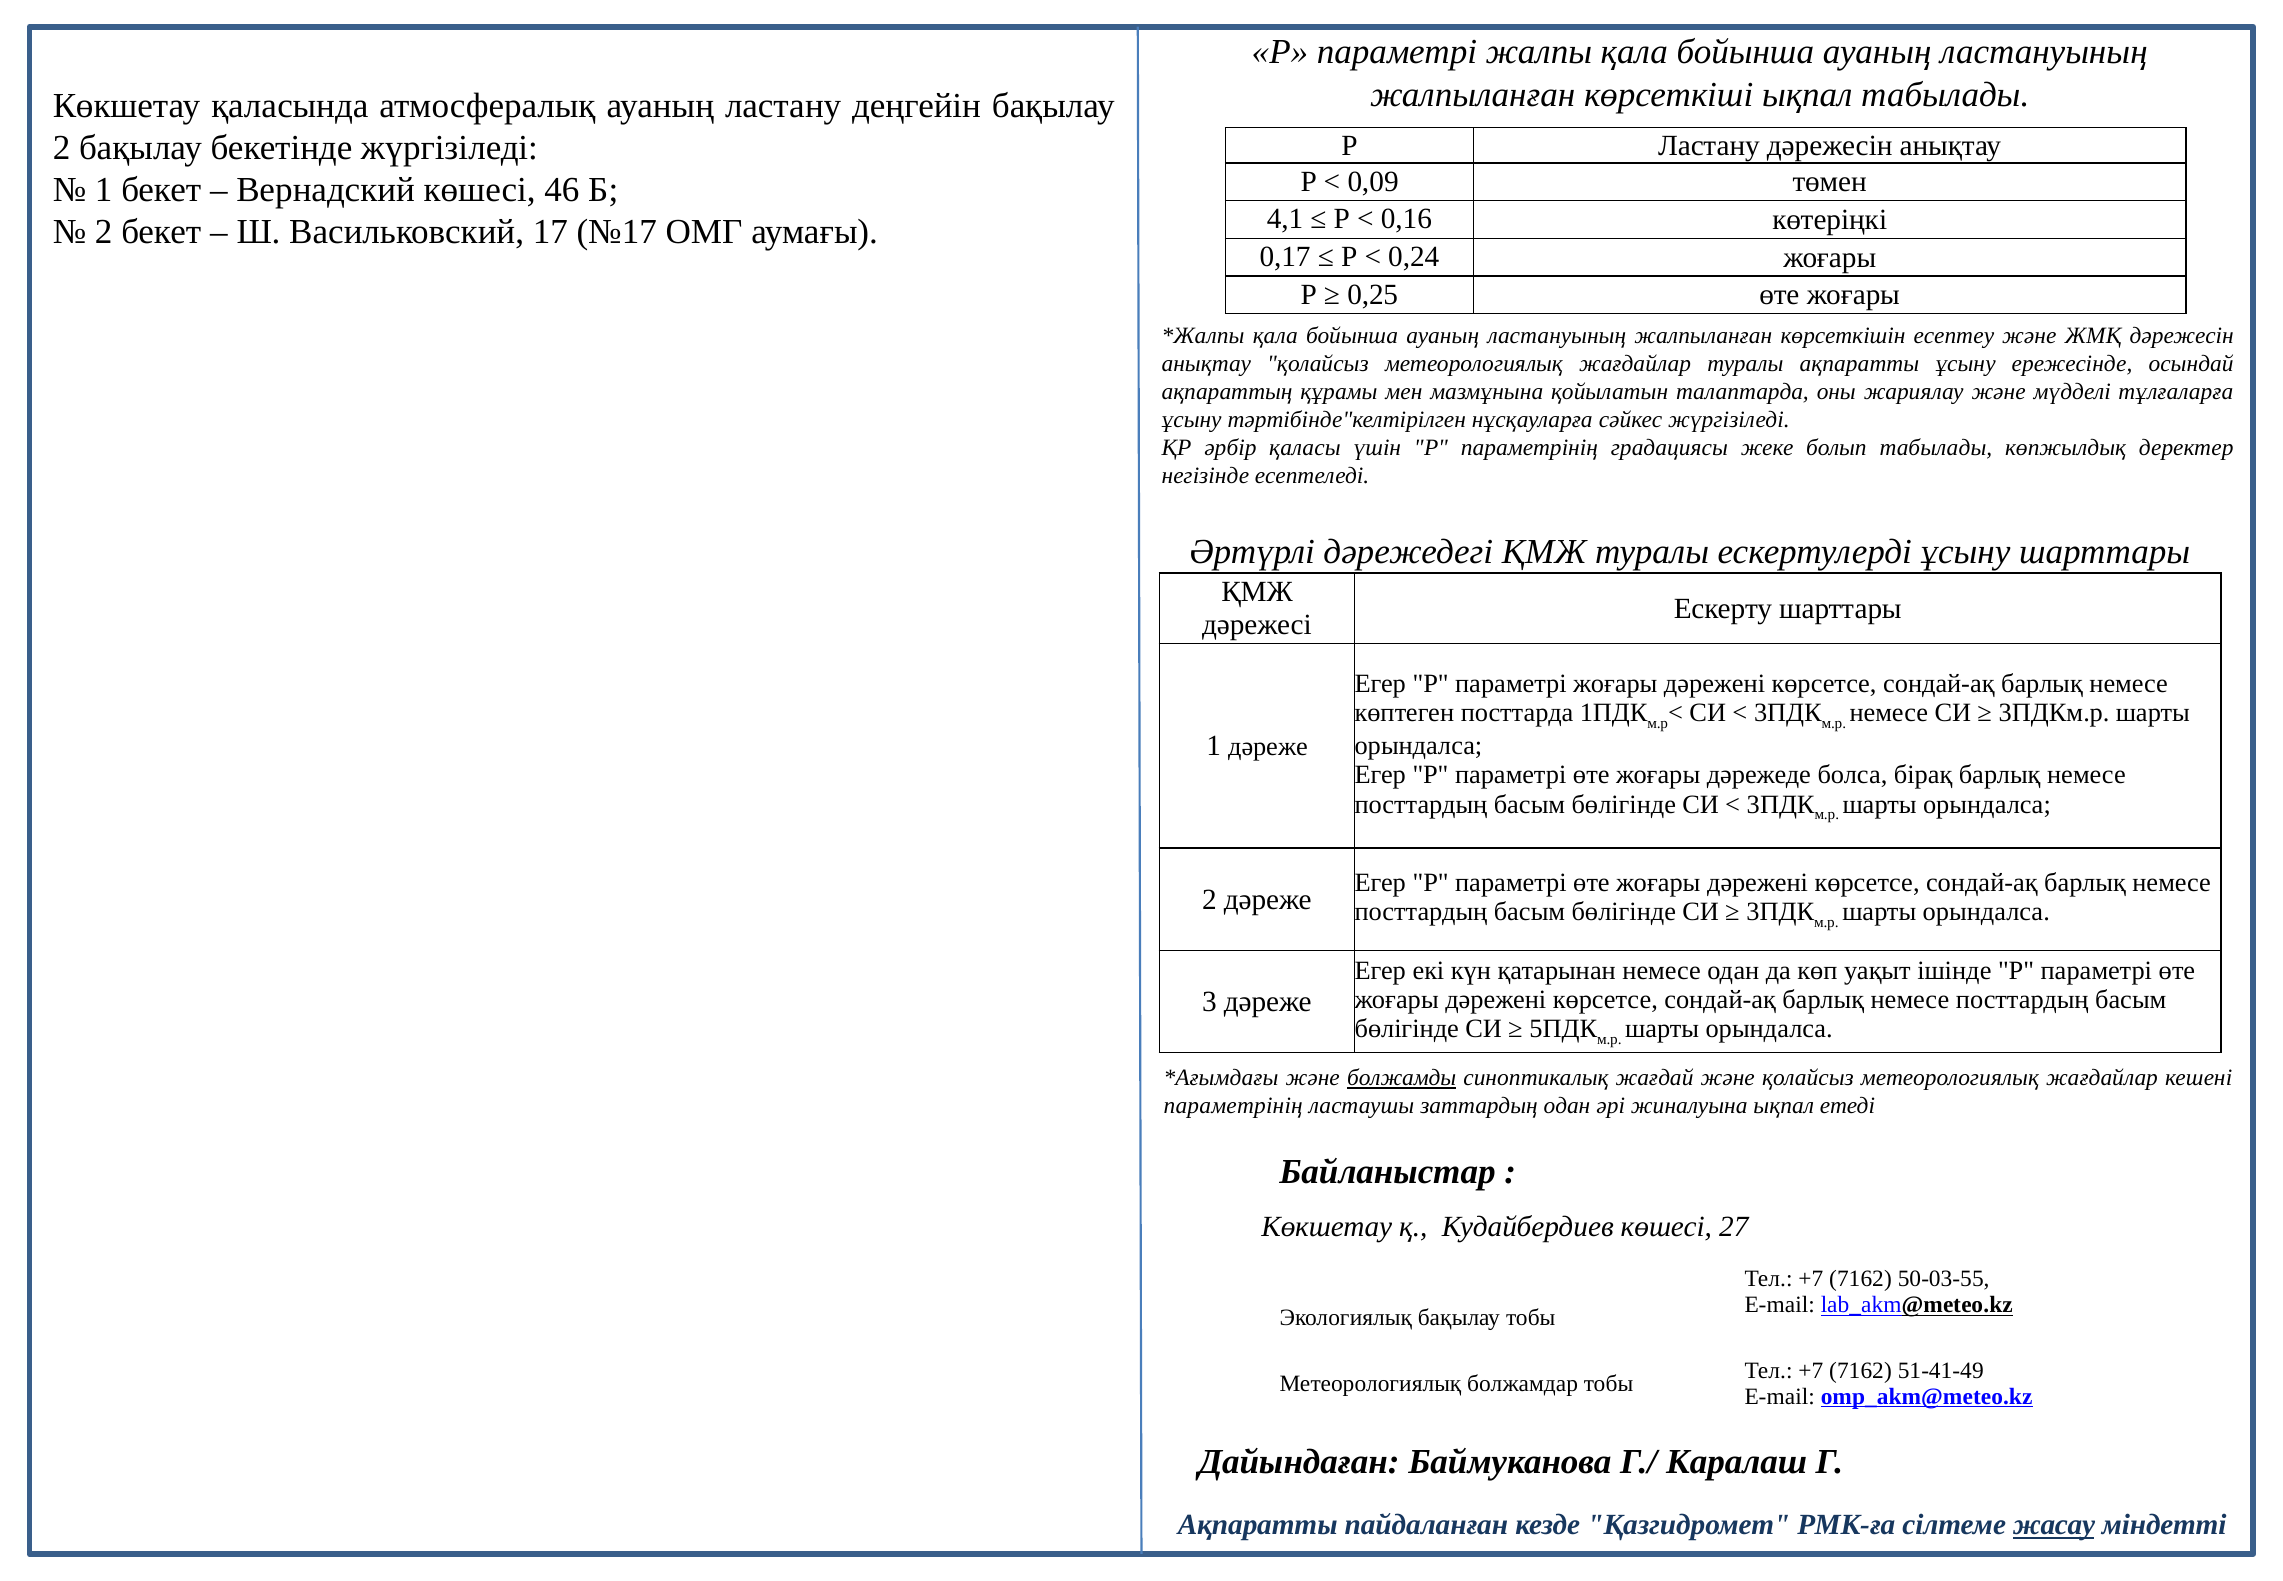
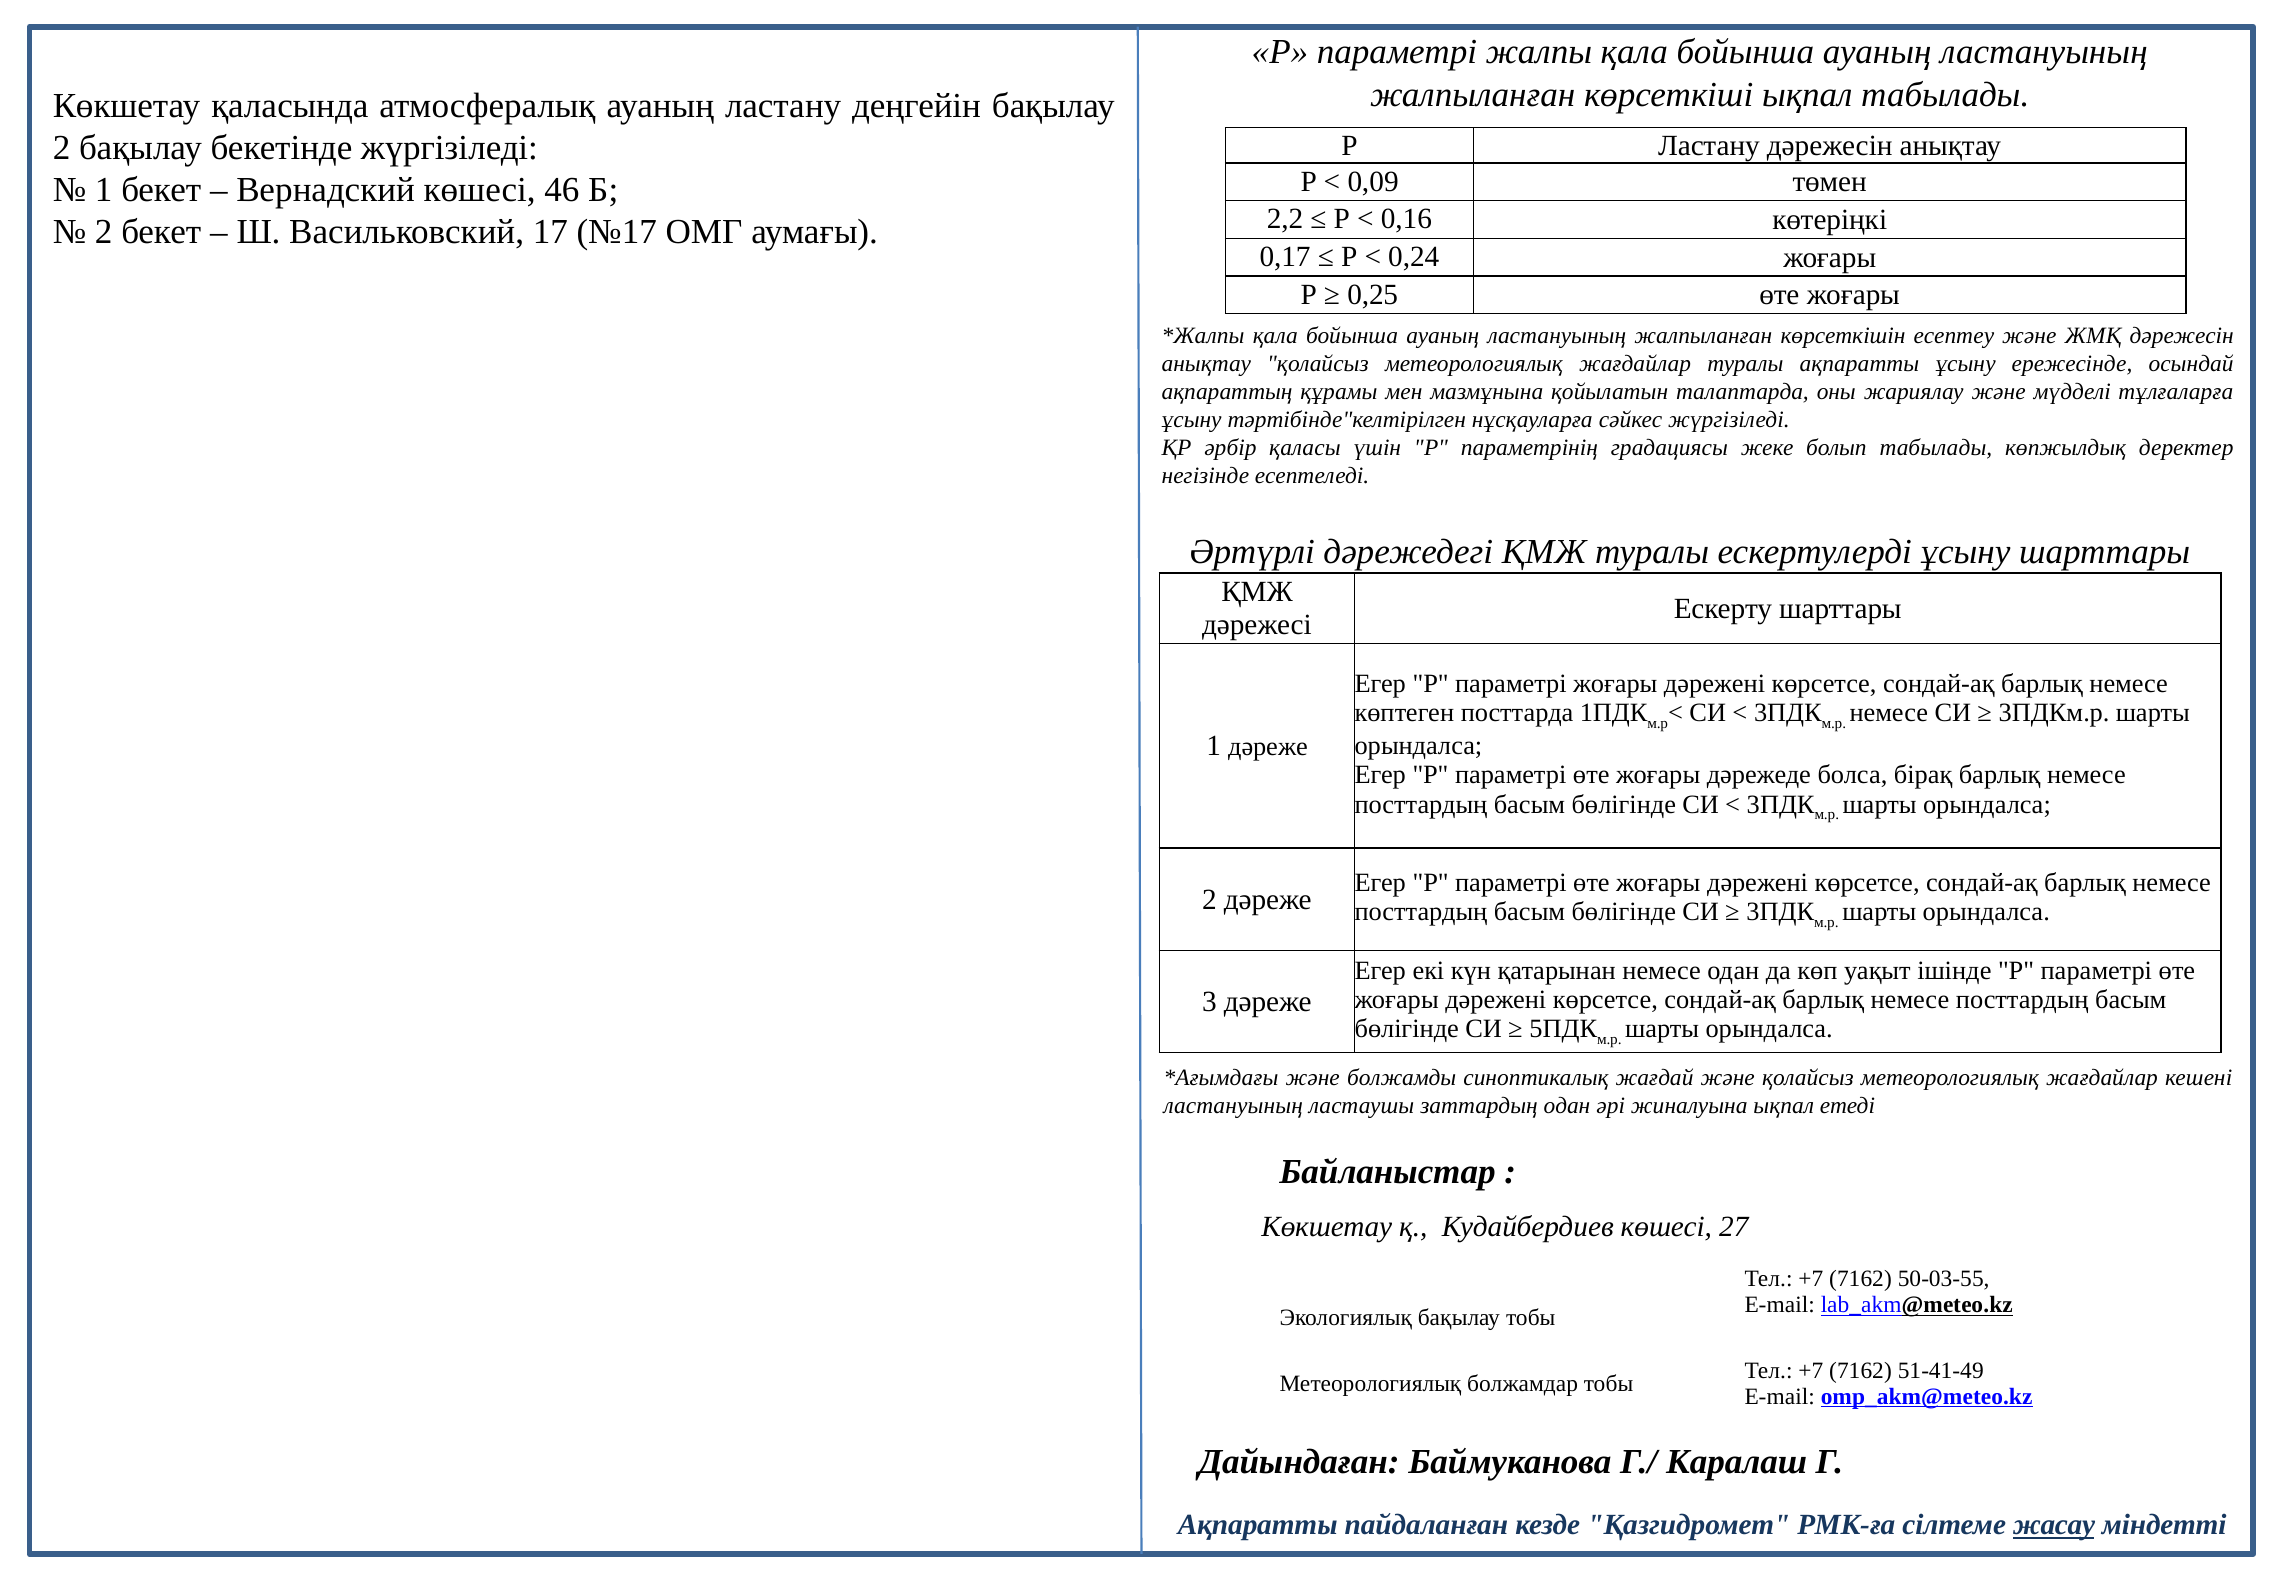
4,1: 4,1 -> 2,2 (1285, 219)
болжамды underline: present -> none (1402, 1077)
параметрінің: параметрінің -> ластануының (1233, 1106)
